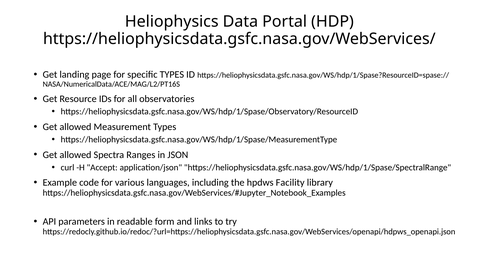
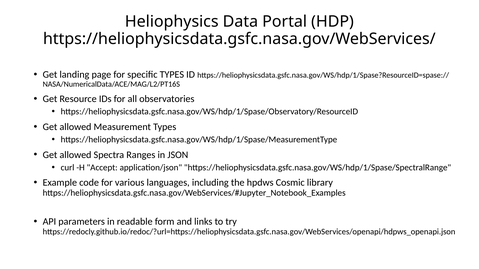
Facility: Facility -> Cosmic (290, 183)
